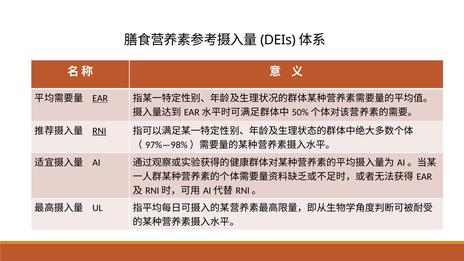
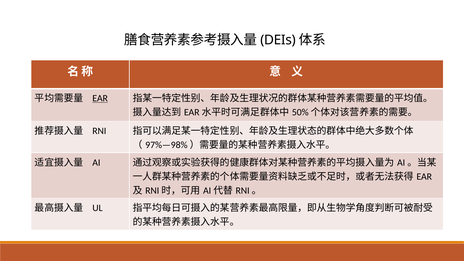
RNI underline: present -> none (99, 131)
